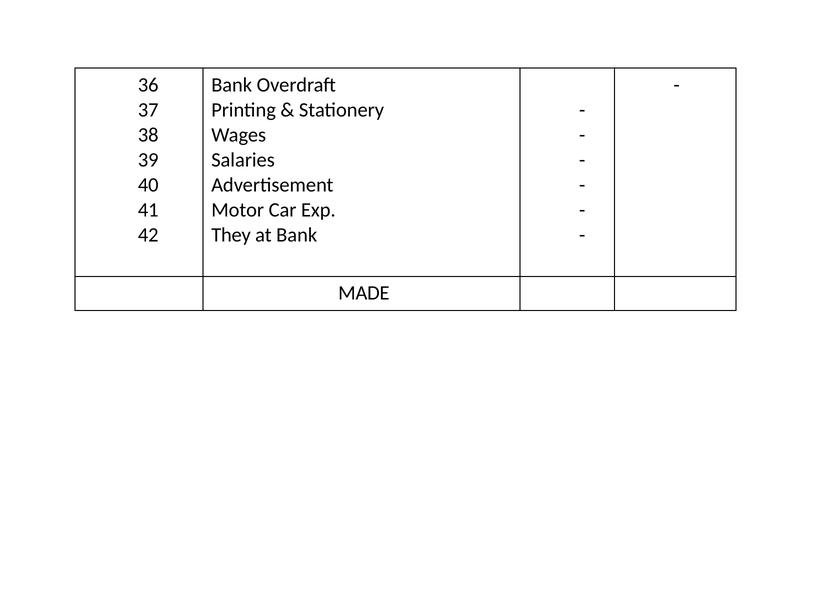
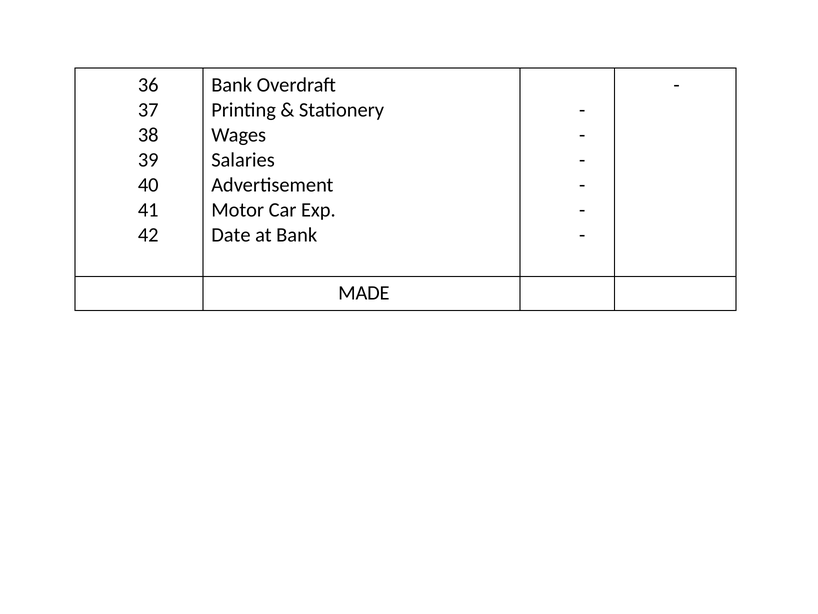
They: They -> Date (231, 235)
